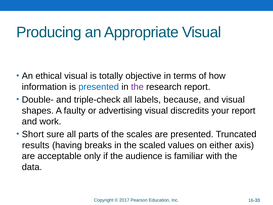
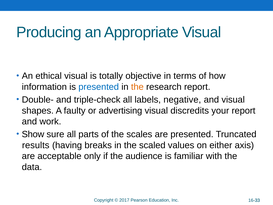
the colour: purple -> orange (137, 87)
because: because -> negative (182, 100)
Short: Short -> Show (33, 134)
